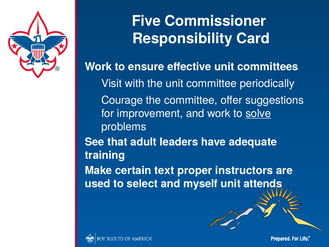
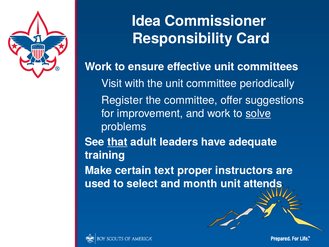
Five: Five -> Idea (146, 21)
Courage: Courage -> Register (122, 100)
that underline: none -> present (117, 142)
myself: myself -> month (200, 184)
